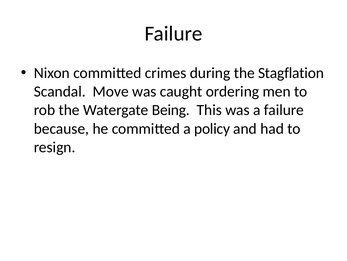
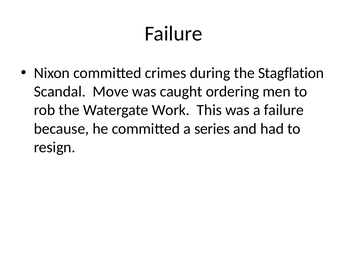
Being: Being -> Work (171, 110)
policy: policy -> series (212, 128)
